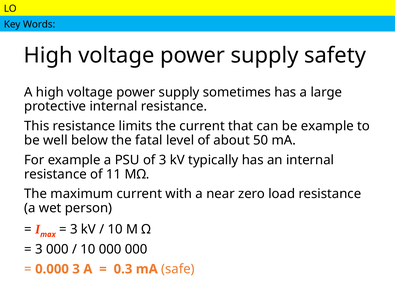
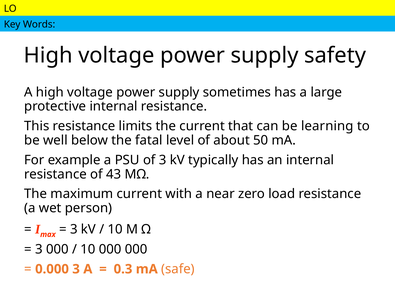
be example: example -> learning (327, 126)
11: 11 -> 43 (114, 174)
